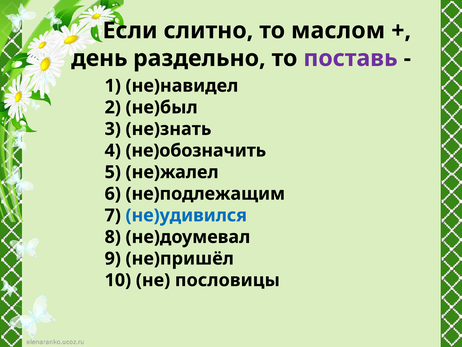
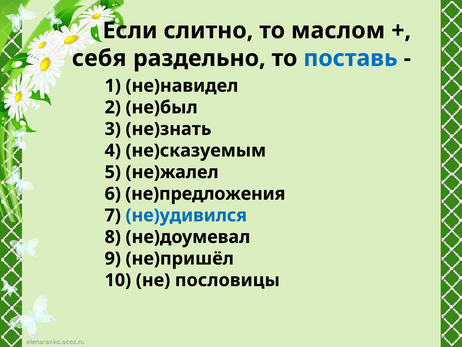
день: день -> себя (99, 58)
поставь colour: purple -> blue (350, 58)
не)обозначить: не)обозначить -> не)сказуемым (196, 150)
не)подлежащим: не)подлежащим -> не)предложения (205, 194)
